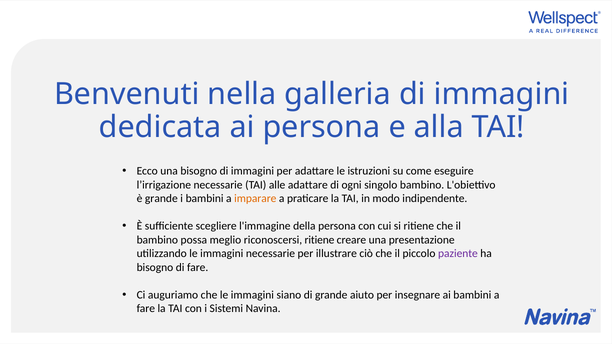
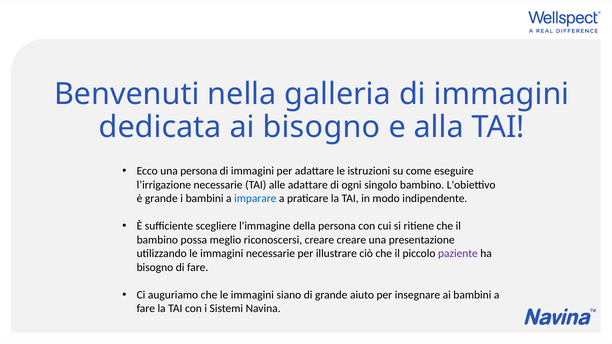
ai persona: persona -> bisogno (321, 127)
una bisogno: bisogno -> persona (199, 171)
imparare colour: orange -> blue (255, 199)
riconoscersi ritiene: ritiene -> creare (319, 240)
